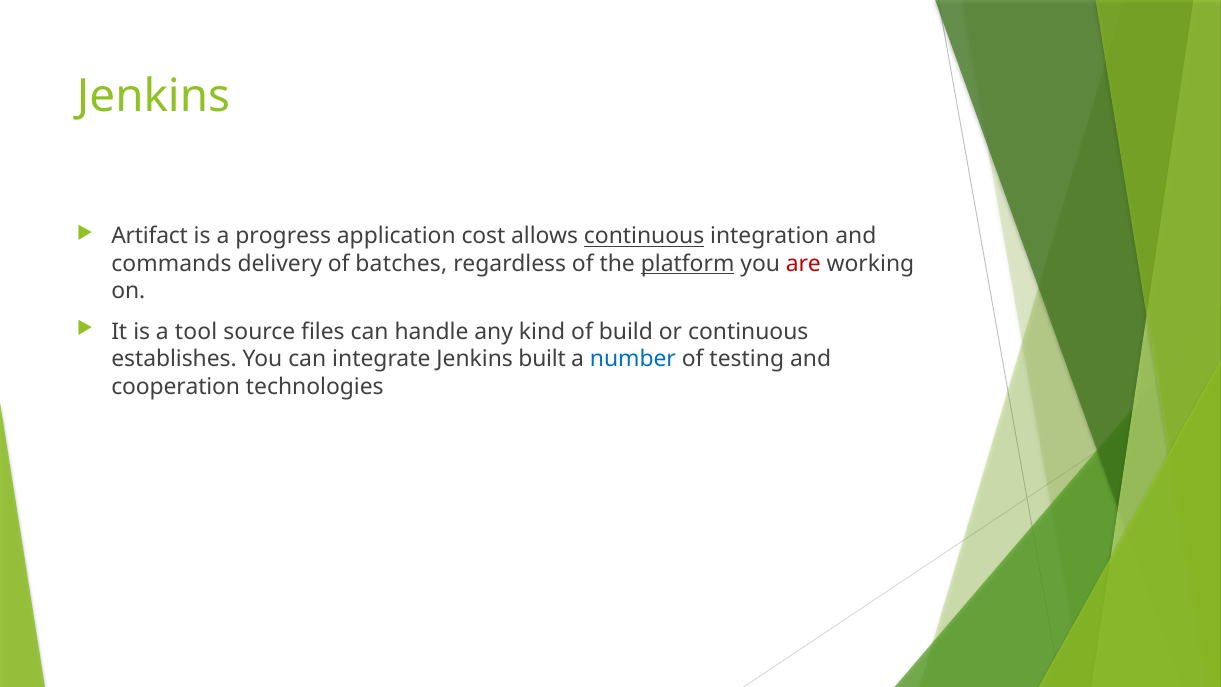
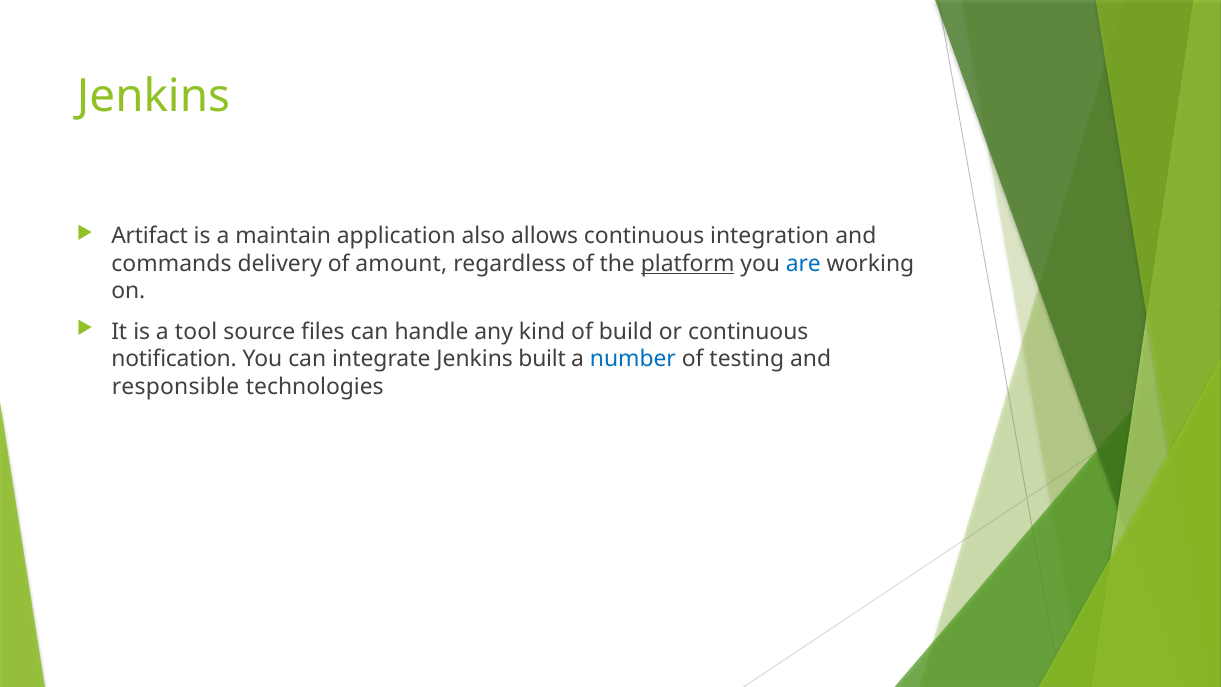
progress: progress -> maintain (283, 236)
cost: cost -> also (483, 236)
continuous underline: present -> none (644, 236)
batches: batches -> amount (401, 264)
are colour: red -> blue (803, 264)
establishes: establishes -> notification (174, 359)
cooperation: cooperation -> responsible (176, 386)
